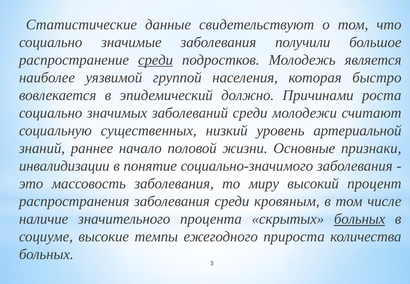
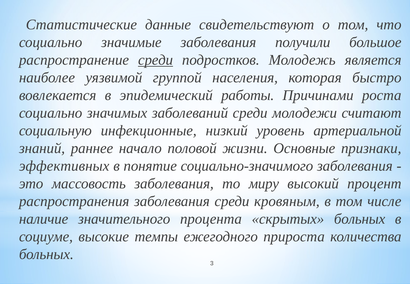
должно: должно -> работы (248, 95)
существенных: существенных -> инфекционные (149, 131)
инвалидизации: инвалидизации -> эффективных (64, 166)
больных underline: present -> none (360, 219)
